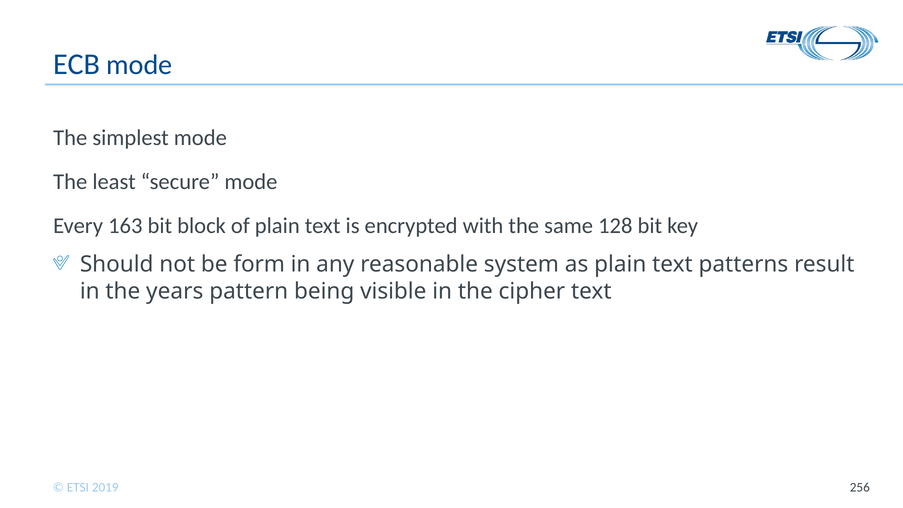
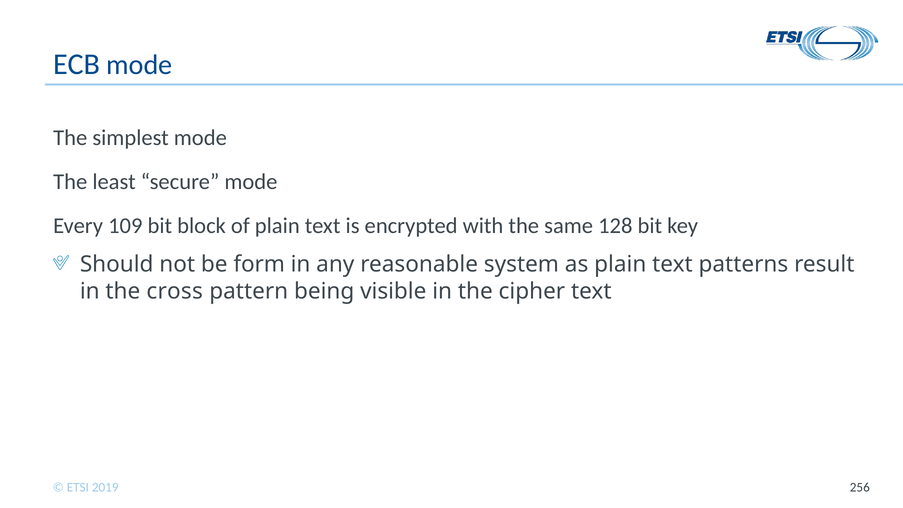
163: 163 -> 109 (125, 226)
years: years -> cross (175, 291)
